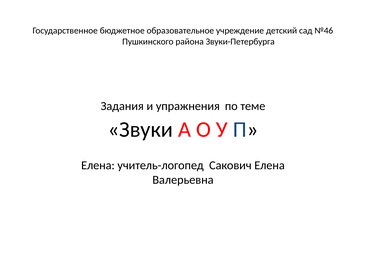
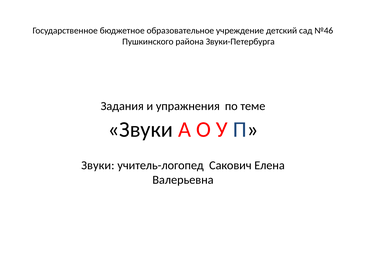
Елена: Елена -> Звуки (98, 166)
